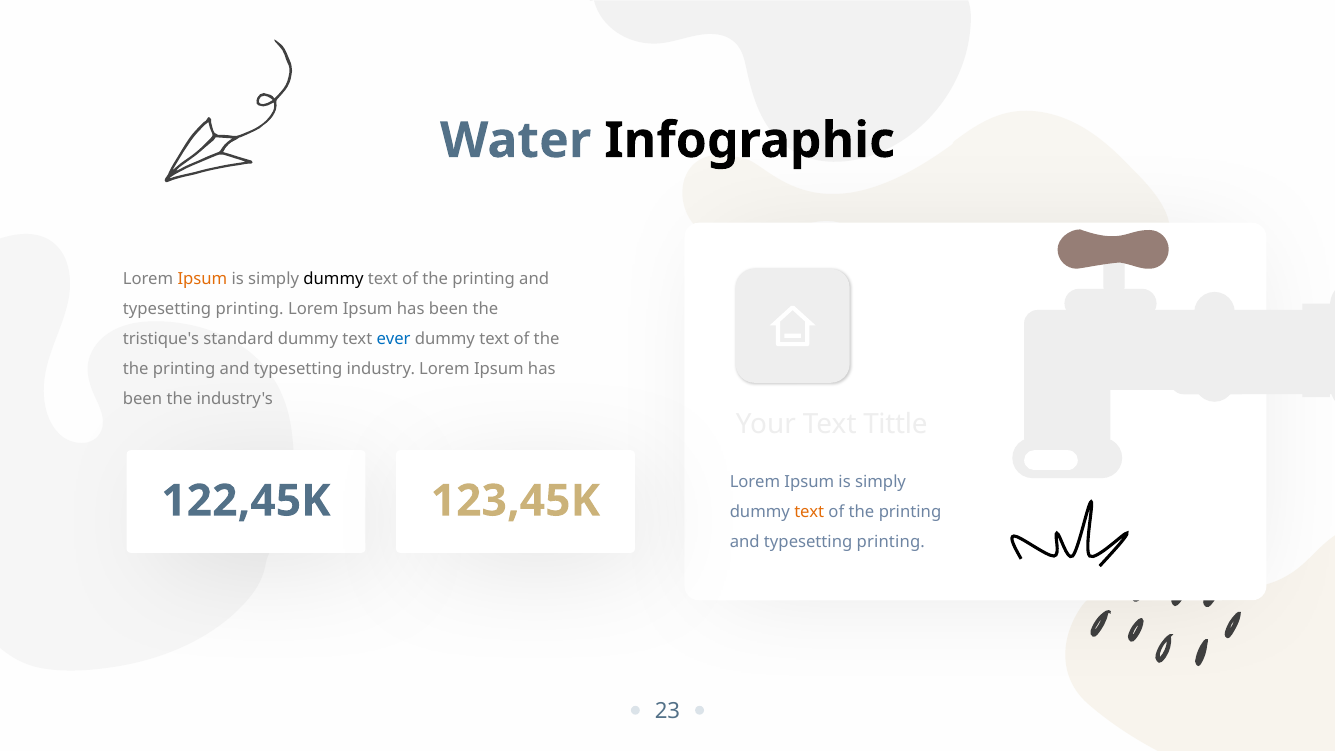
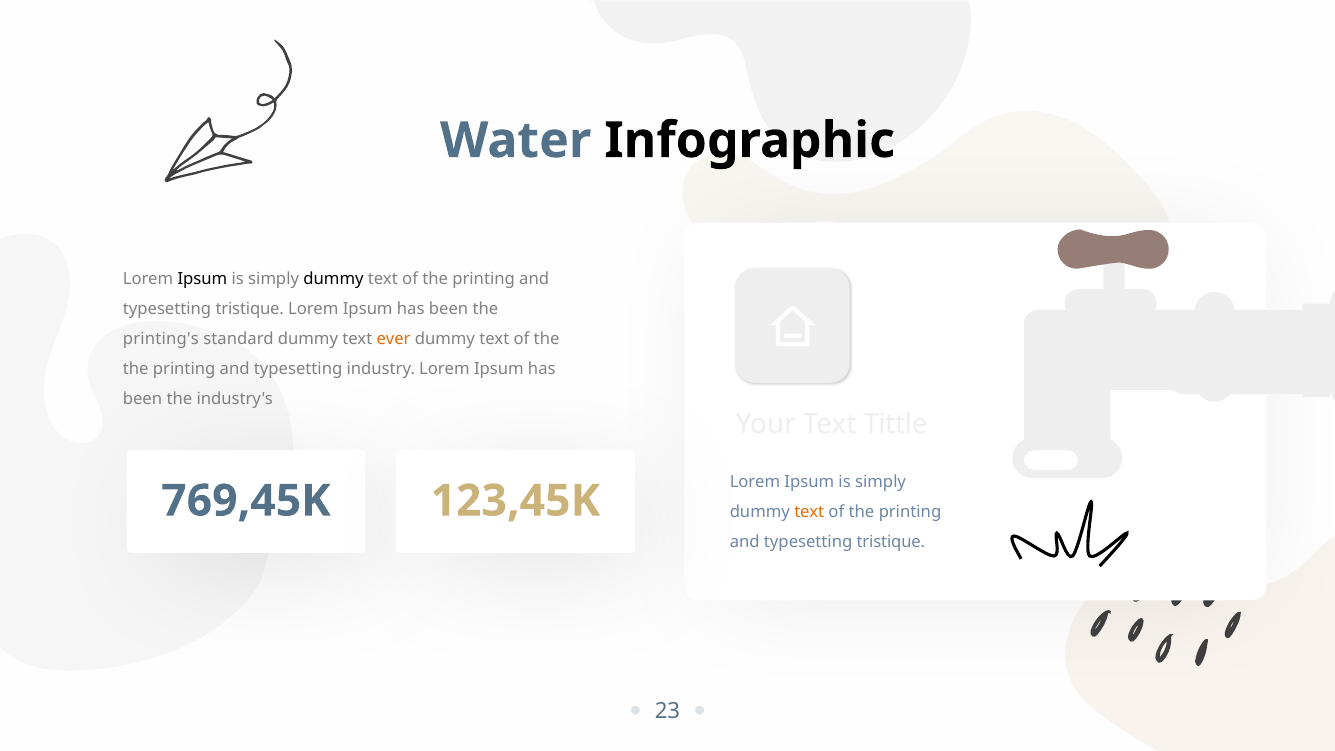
Ipsum colour: orange -> black (202, 279)
printing: printing -> tristique (250, 309)
tristique's: tristique's -> printing's (161, 339)
ever colour: blue -> orange (394, 339)
122,45K: 122,45K -> 769,45K (246, 501)
printing: printing -> tristique (891, 542)
